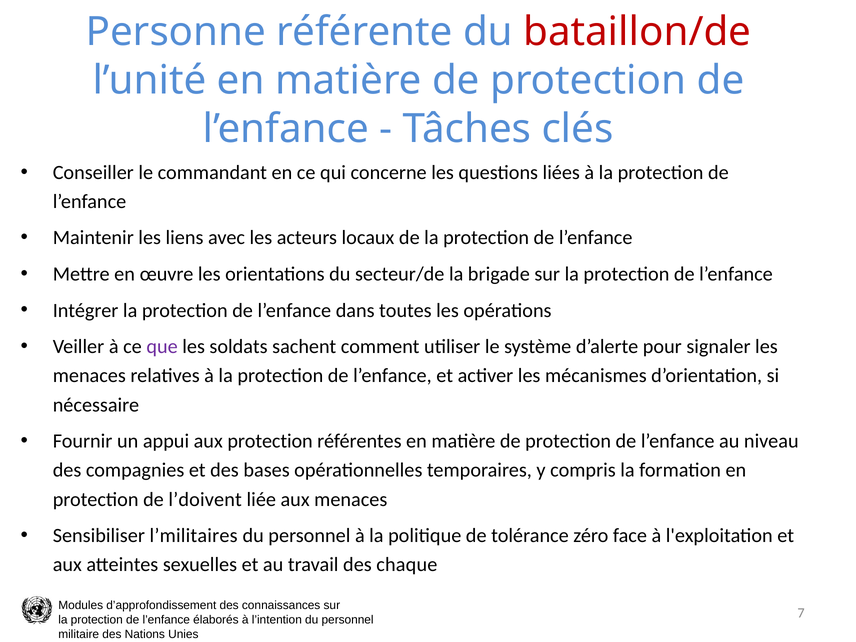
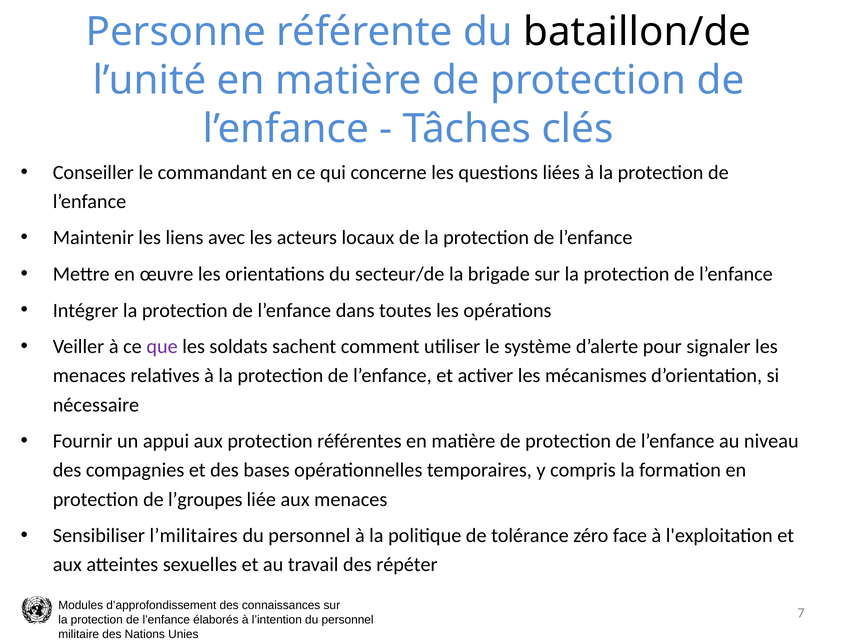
bataillon/de colour: red -> black (637, 32)
l’doivent: l’doivent -> l’groupes (205, 499)
chaque: chaque -> répéter (407, 565)
